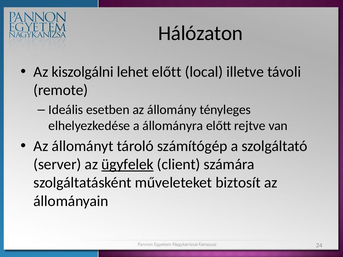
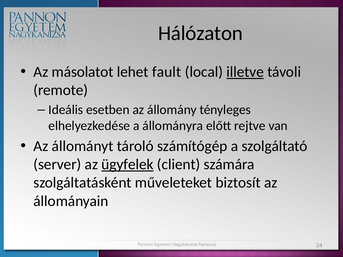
kiszolgálni: kiszolgálni -> másolatot (83, 72)
lehet előtt: előtt -> fault (167, 72)
illetve underline: none -> present (245, 72)
